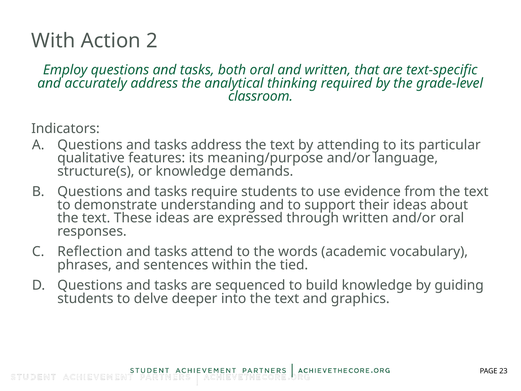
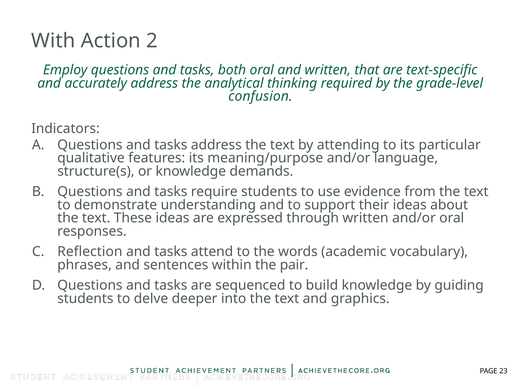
classroom: classroom -> confusion (260, 96)
tied: tied -> pair (294, 265)
